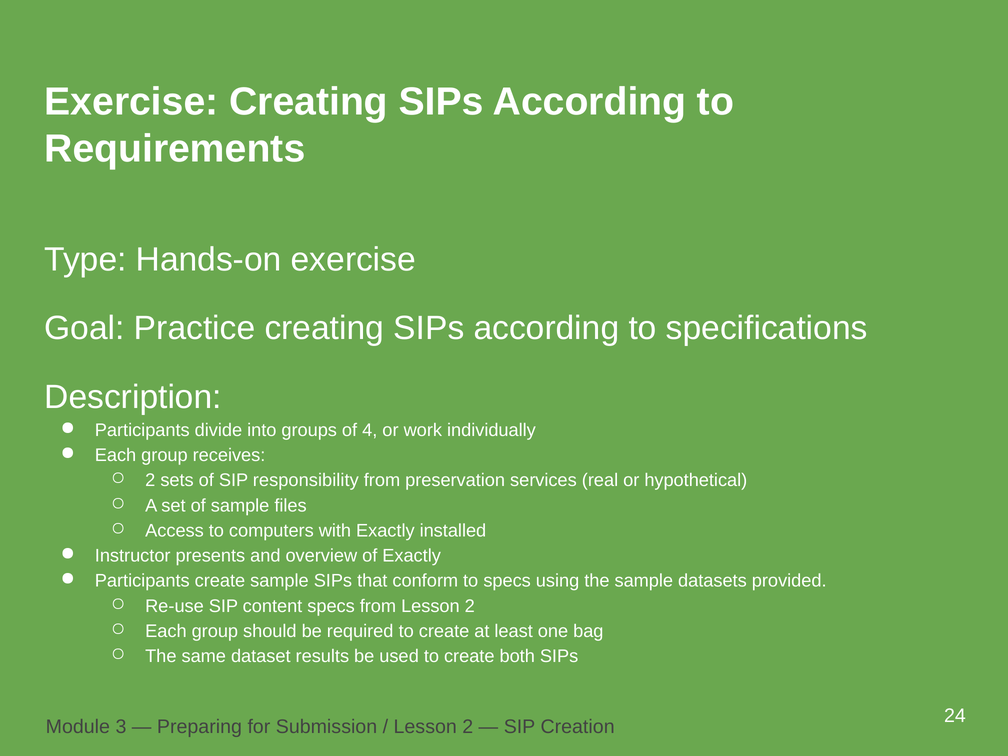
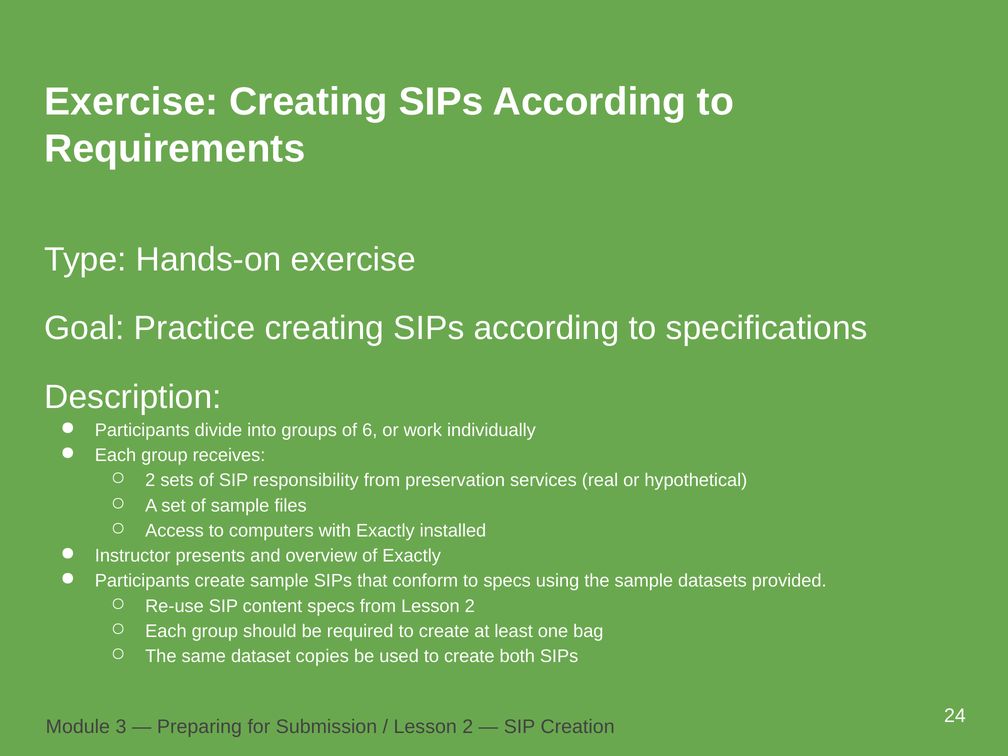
4: 4 -> 6 (370, 430)
results: results -> copies (322, 656)
